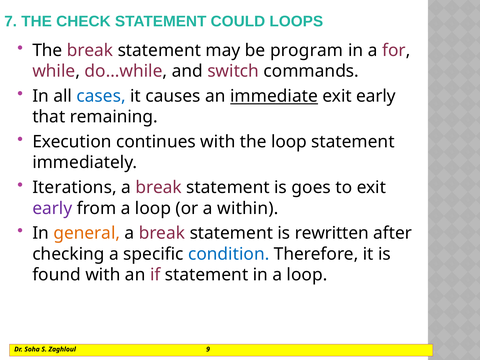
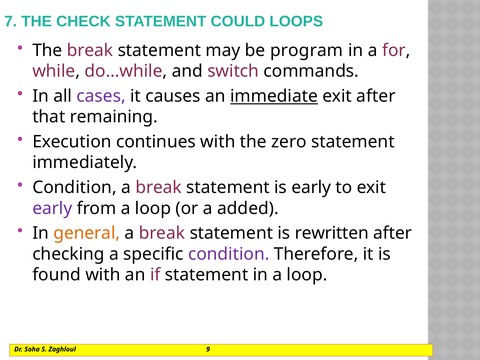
cases colour: blue -> purple (101, 96)
immediate exit early: early -> after (376, 96)
the loop: loop -> zero (289, 142)
Iterations: Iterations -> Condition (75, 187)
is goes: goes -> early (311, 187)
within: within -> added (248, 208)
condition colour: blue -> purple (229, 254)
